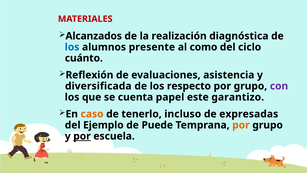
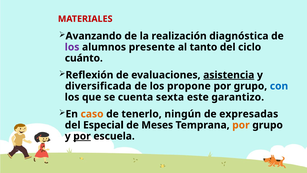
Alcanzados: Alcanzados -> Avanzando (94, 36)
los colour: blue -> purple (72, 47)
como: como -> tanto (203, 47)
asistencia underline: none -> present (229, 75)
respecto: respecto -> propone (189, 86)
con colour: purple -> blue (279, 86)
papel: papel -> sexta (170, 97)
incluso: incluso -> ningún (183, 114)
Ejemplo: Ejemplo -> Especial (103, 125)
Puede: Puede -> Meses (157, 125)
